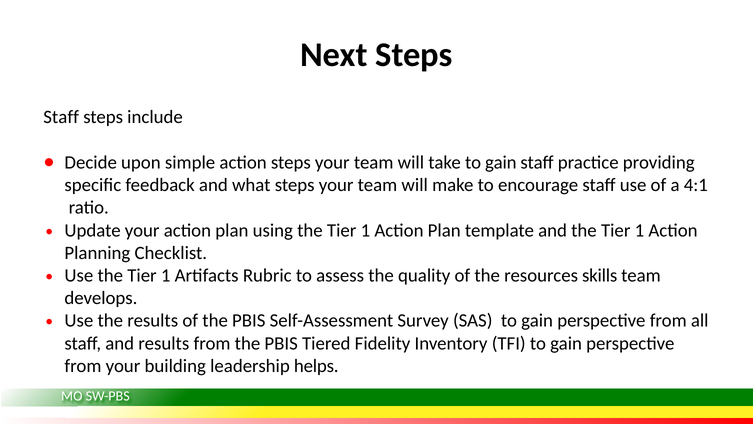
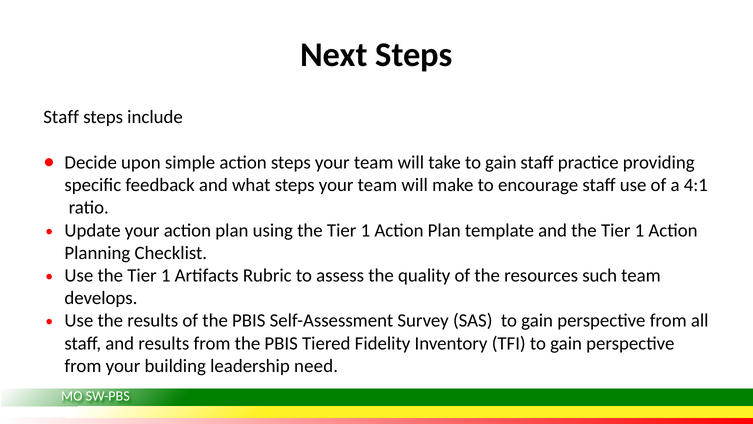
skills: skills -> such (600, 275)
helps: helps -> need (316, 366)
